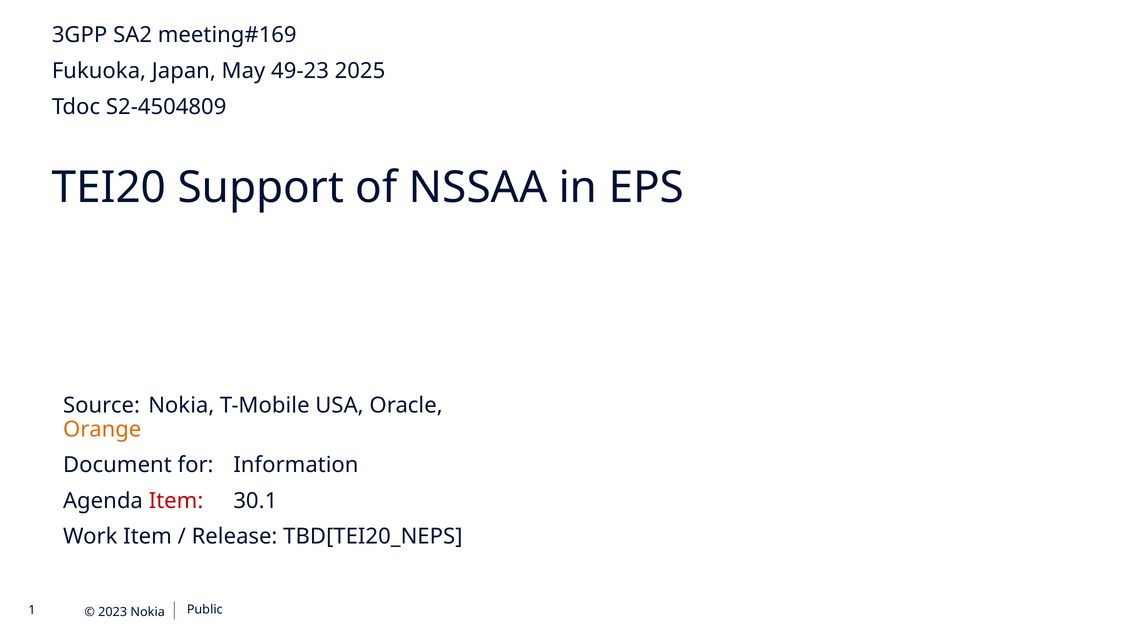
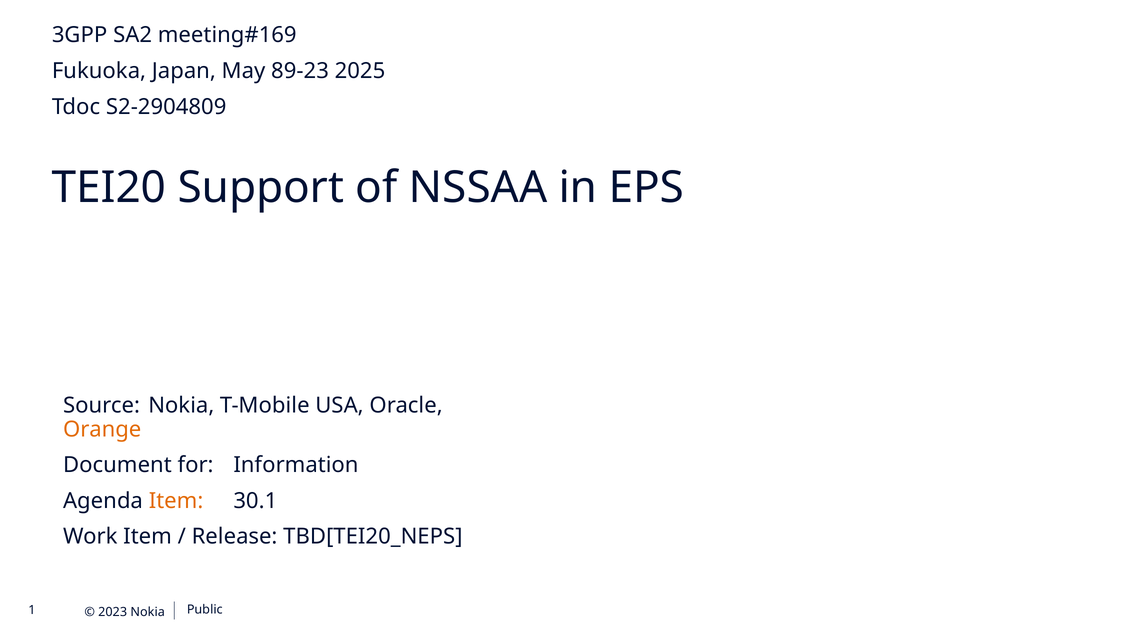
49-23: 49-23 -> 89-23 (300, 71)
S2-4504809: S2-4504809 -> S2-2904809 (166, 107)
Item colour: red -> orange (176, 501)
